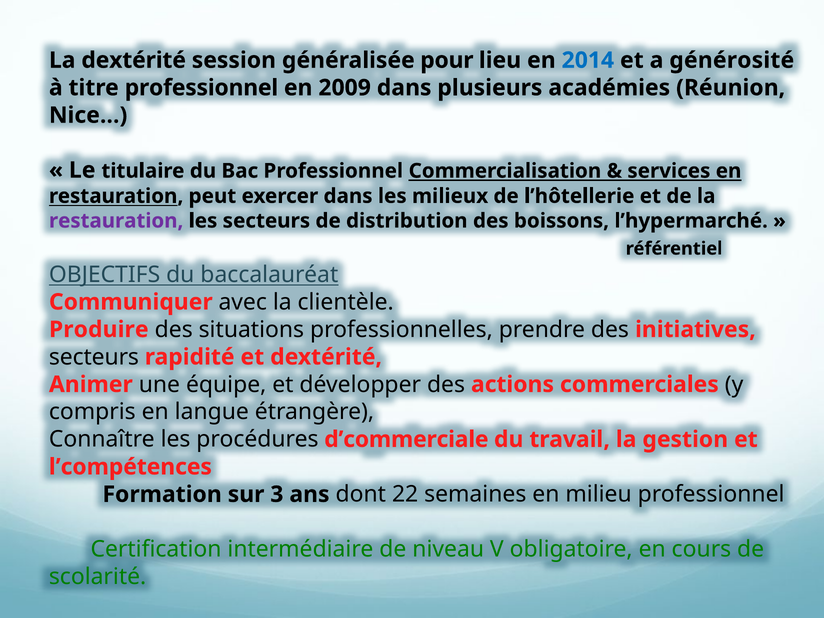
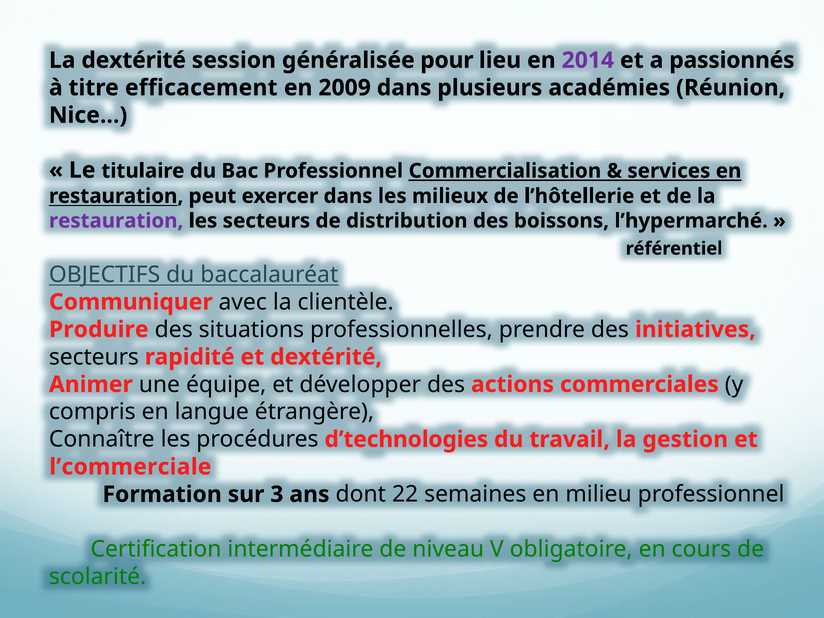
2014 colour: blue -> purple (588, 60)
générosité: générosité -> passionnés (732, 60)
titre professionnel: professionnel -> efficacement (201, 88)
d’commerciale: d’commerciale -> d’technologies (406, 439)
l’compétences: l’compétences -> l’commerciale (130, 467)
